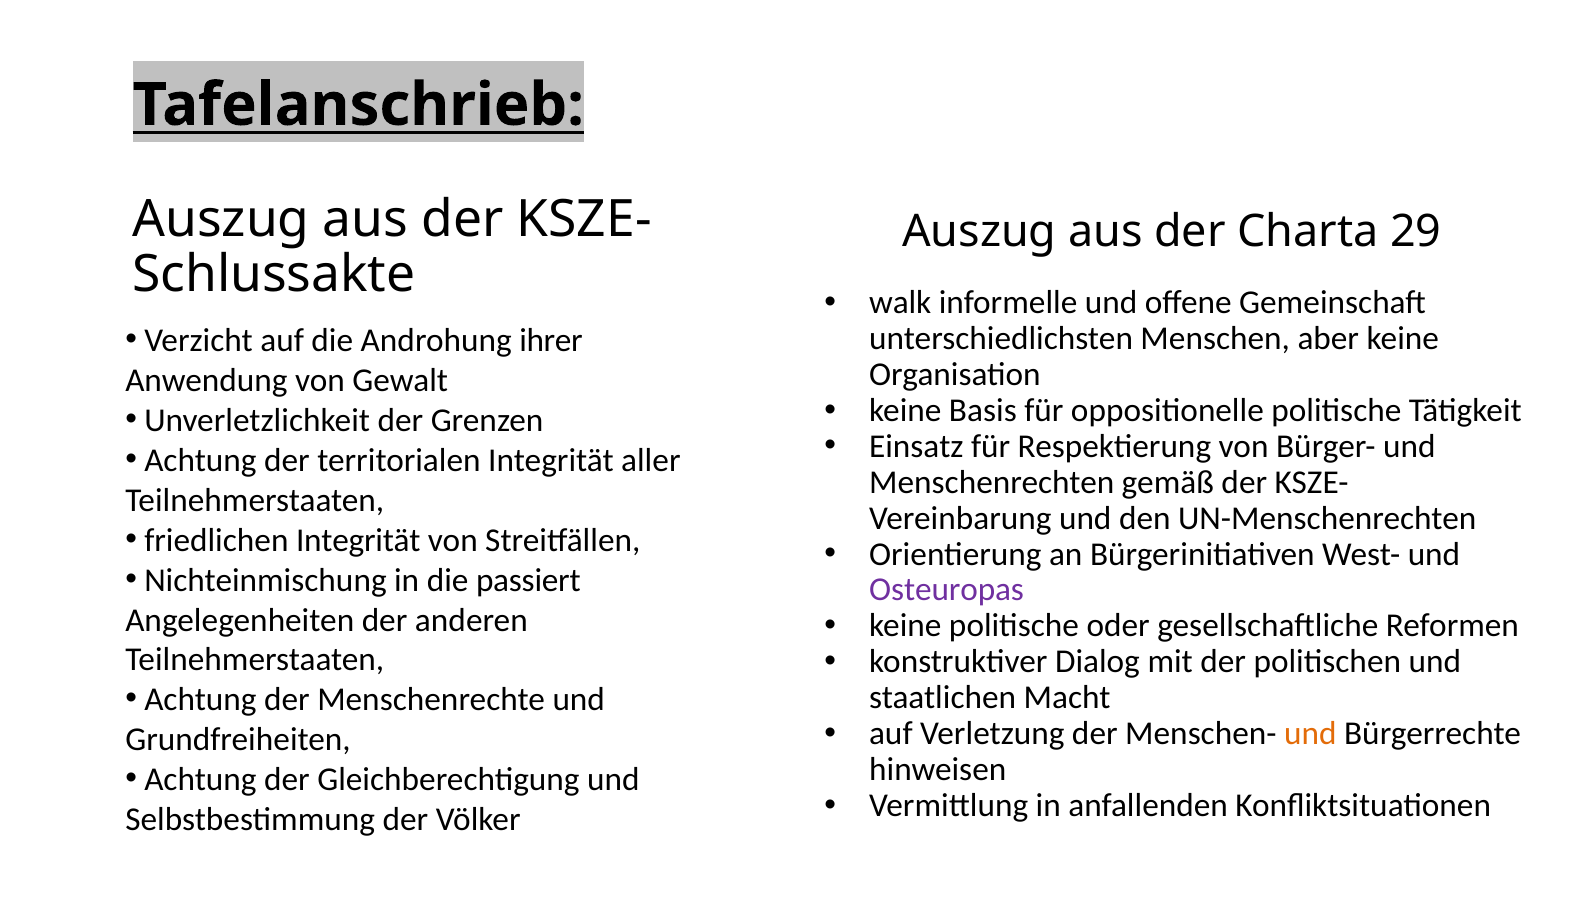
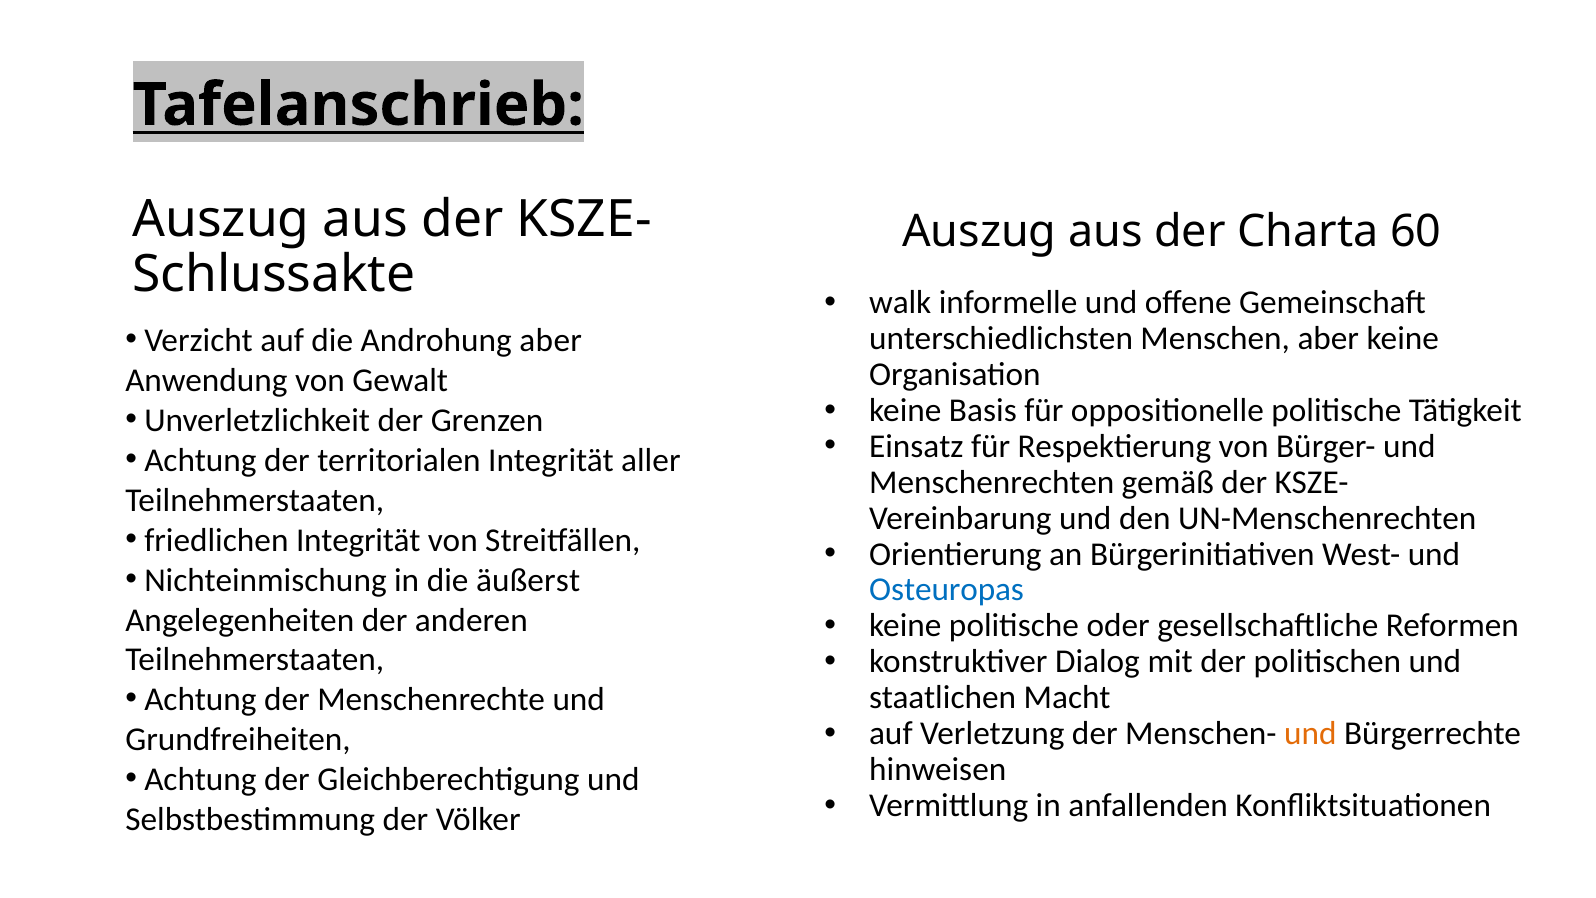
29: 29 -> 60 (1416, 231)
Androhung ihrer: ihrer -> aber (551, 340)
passiert: passiert -> äußerst (528, 580)
Osteuropas colour: purple -> blue (947, 590)
